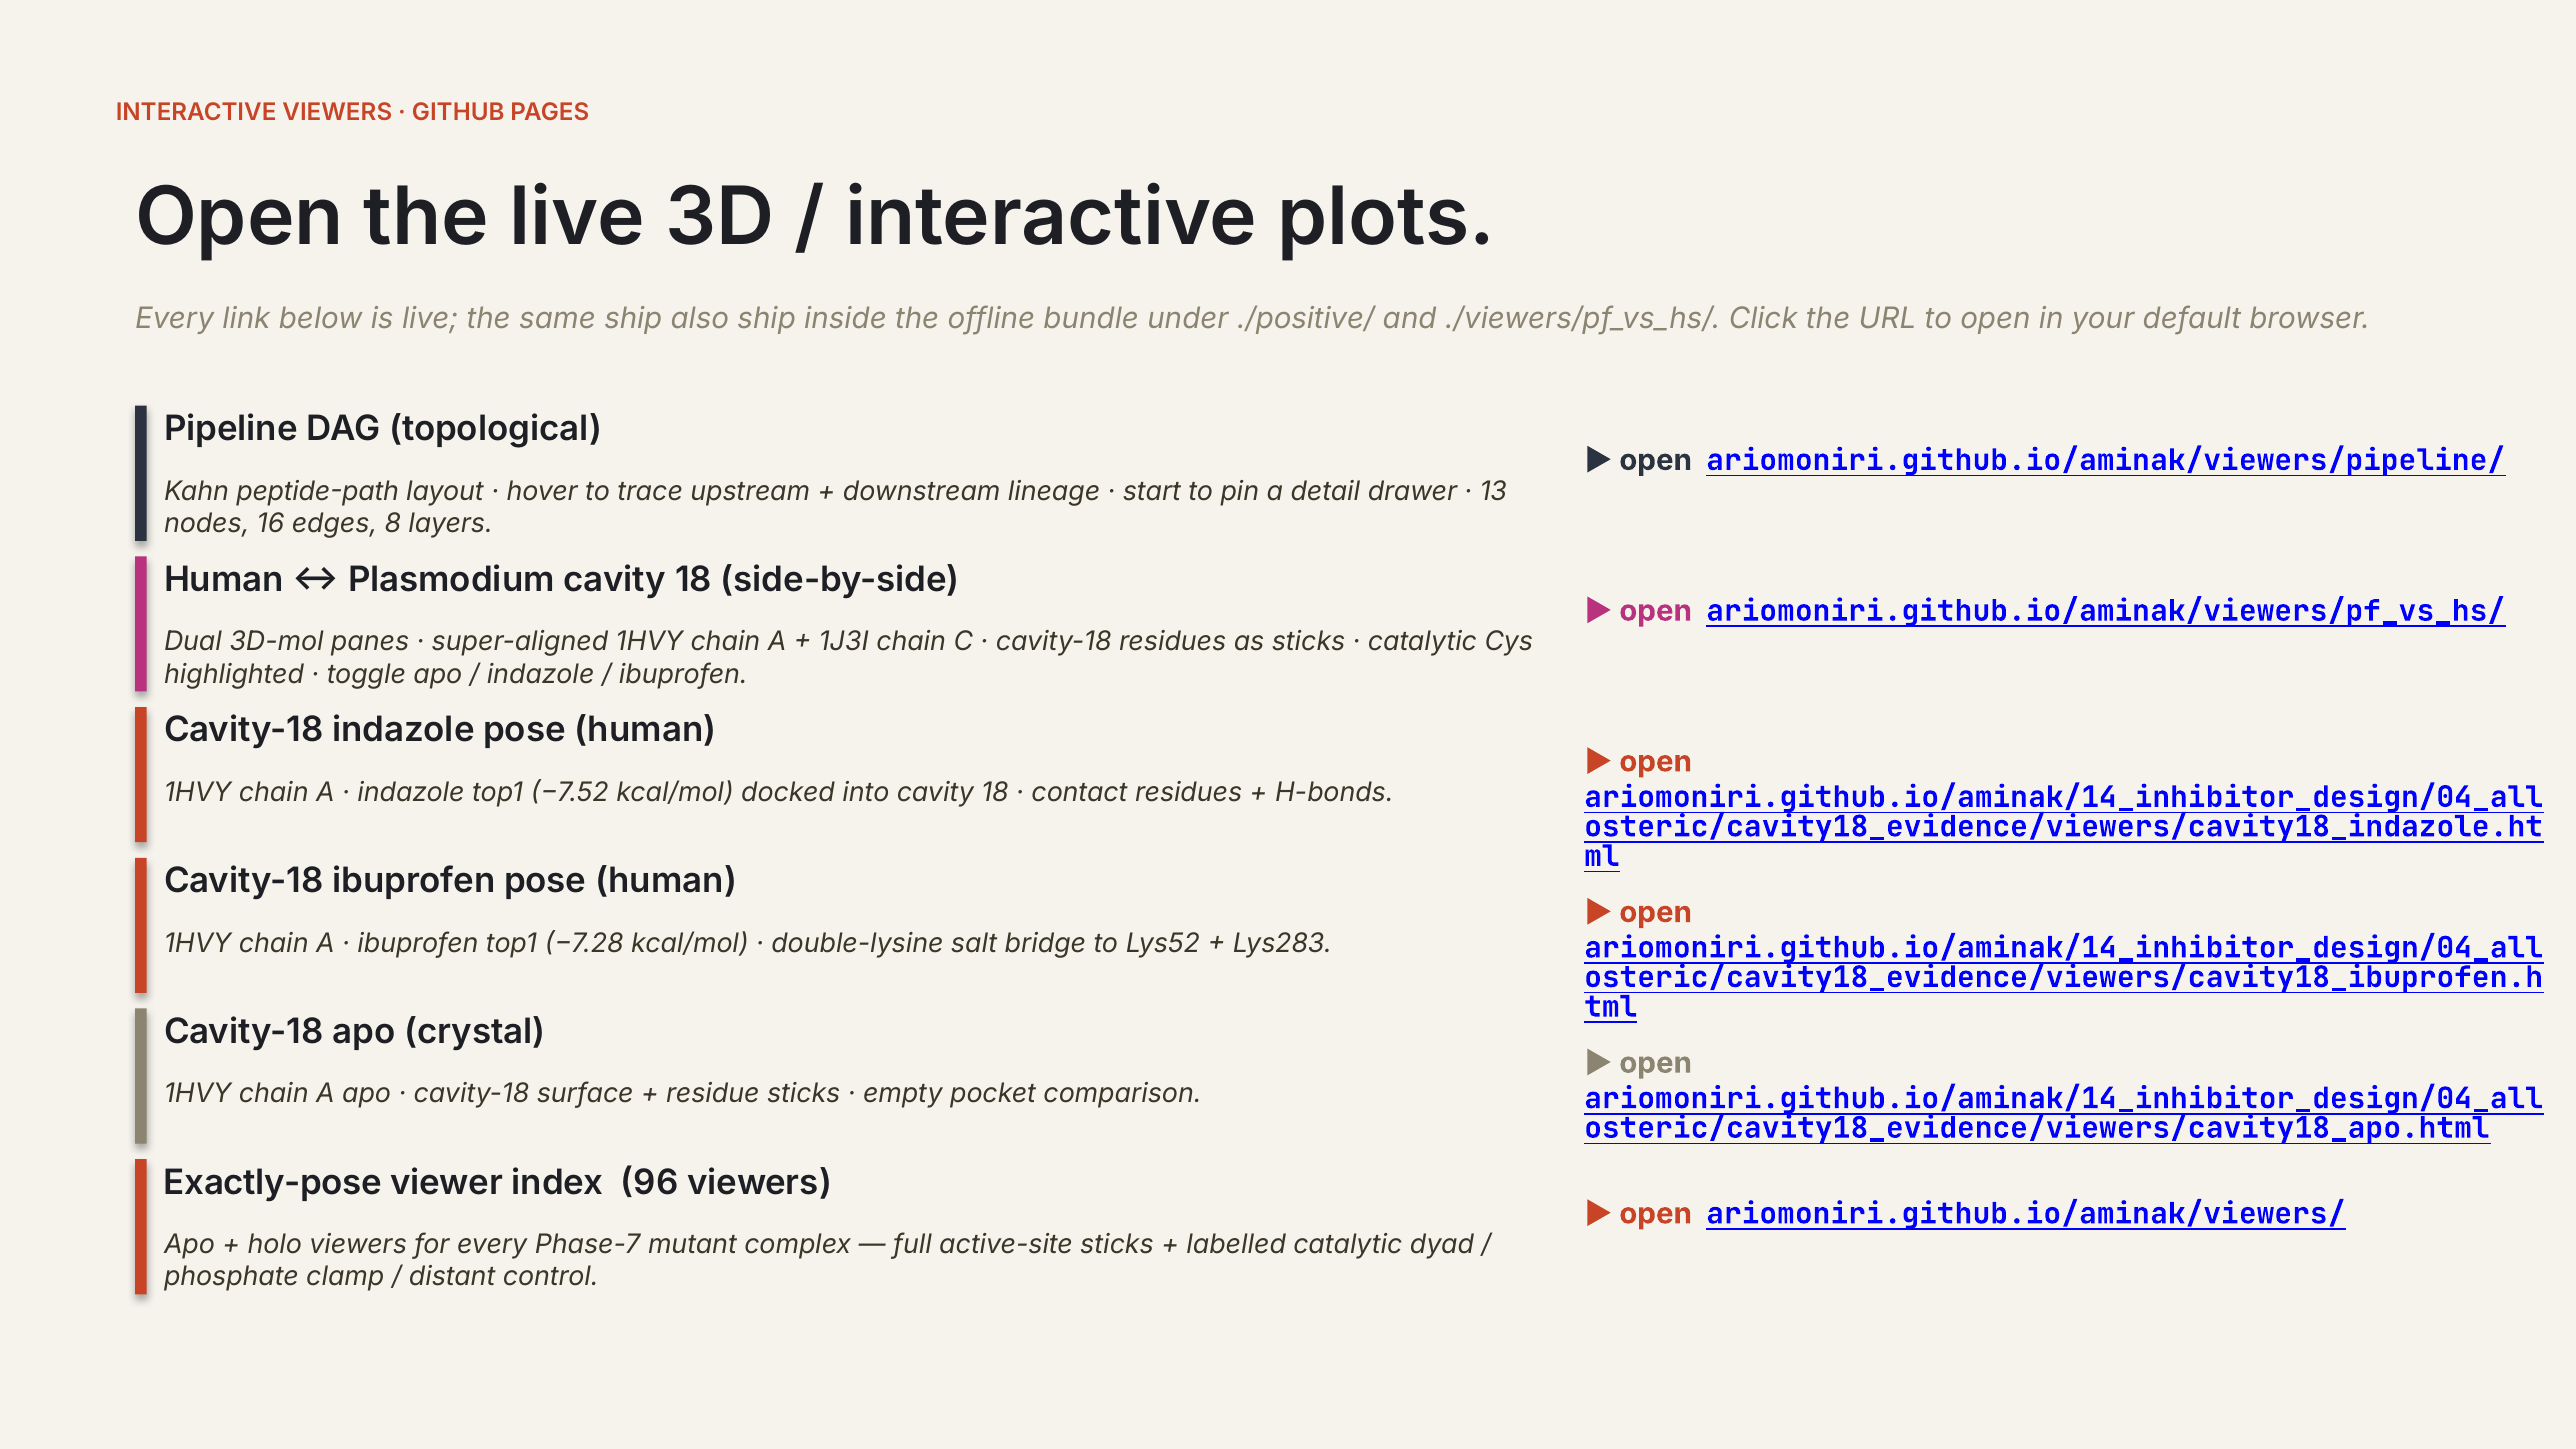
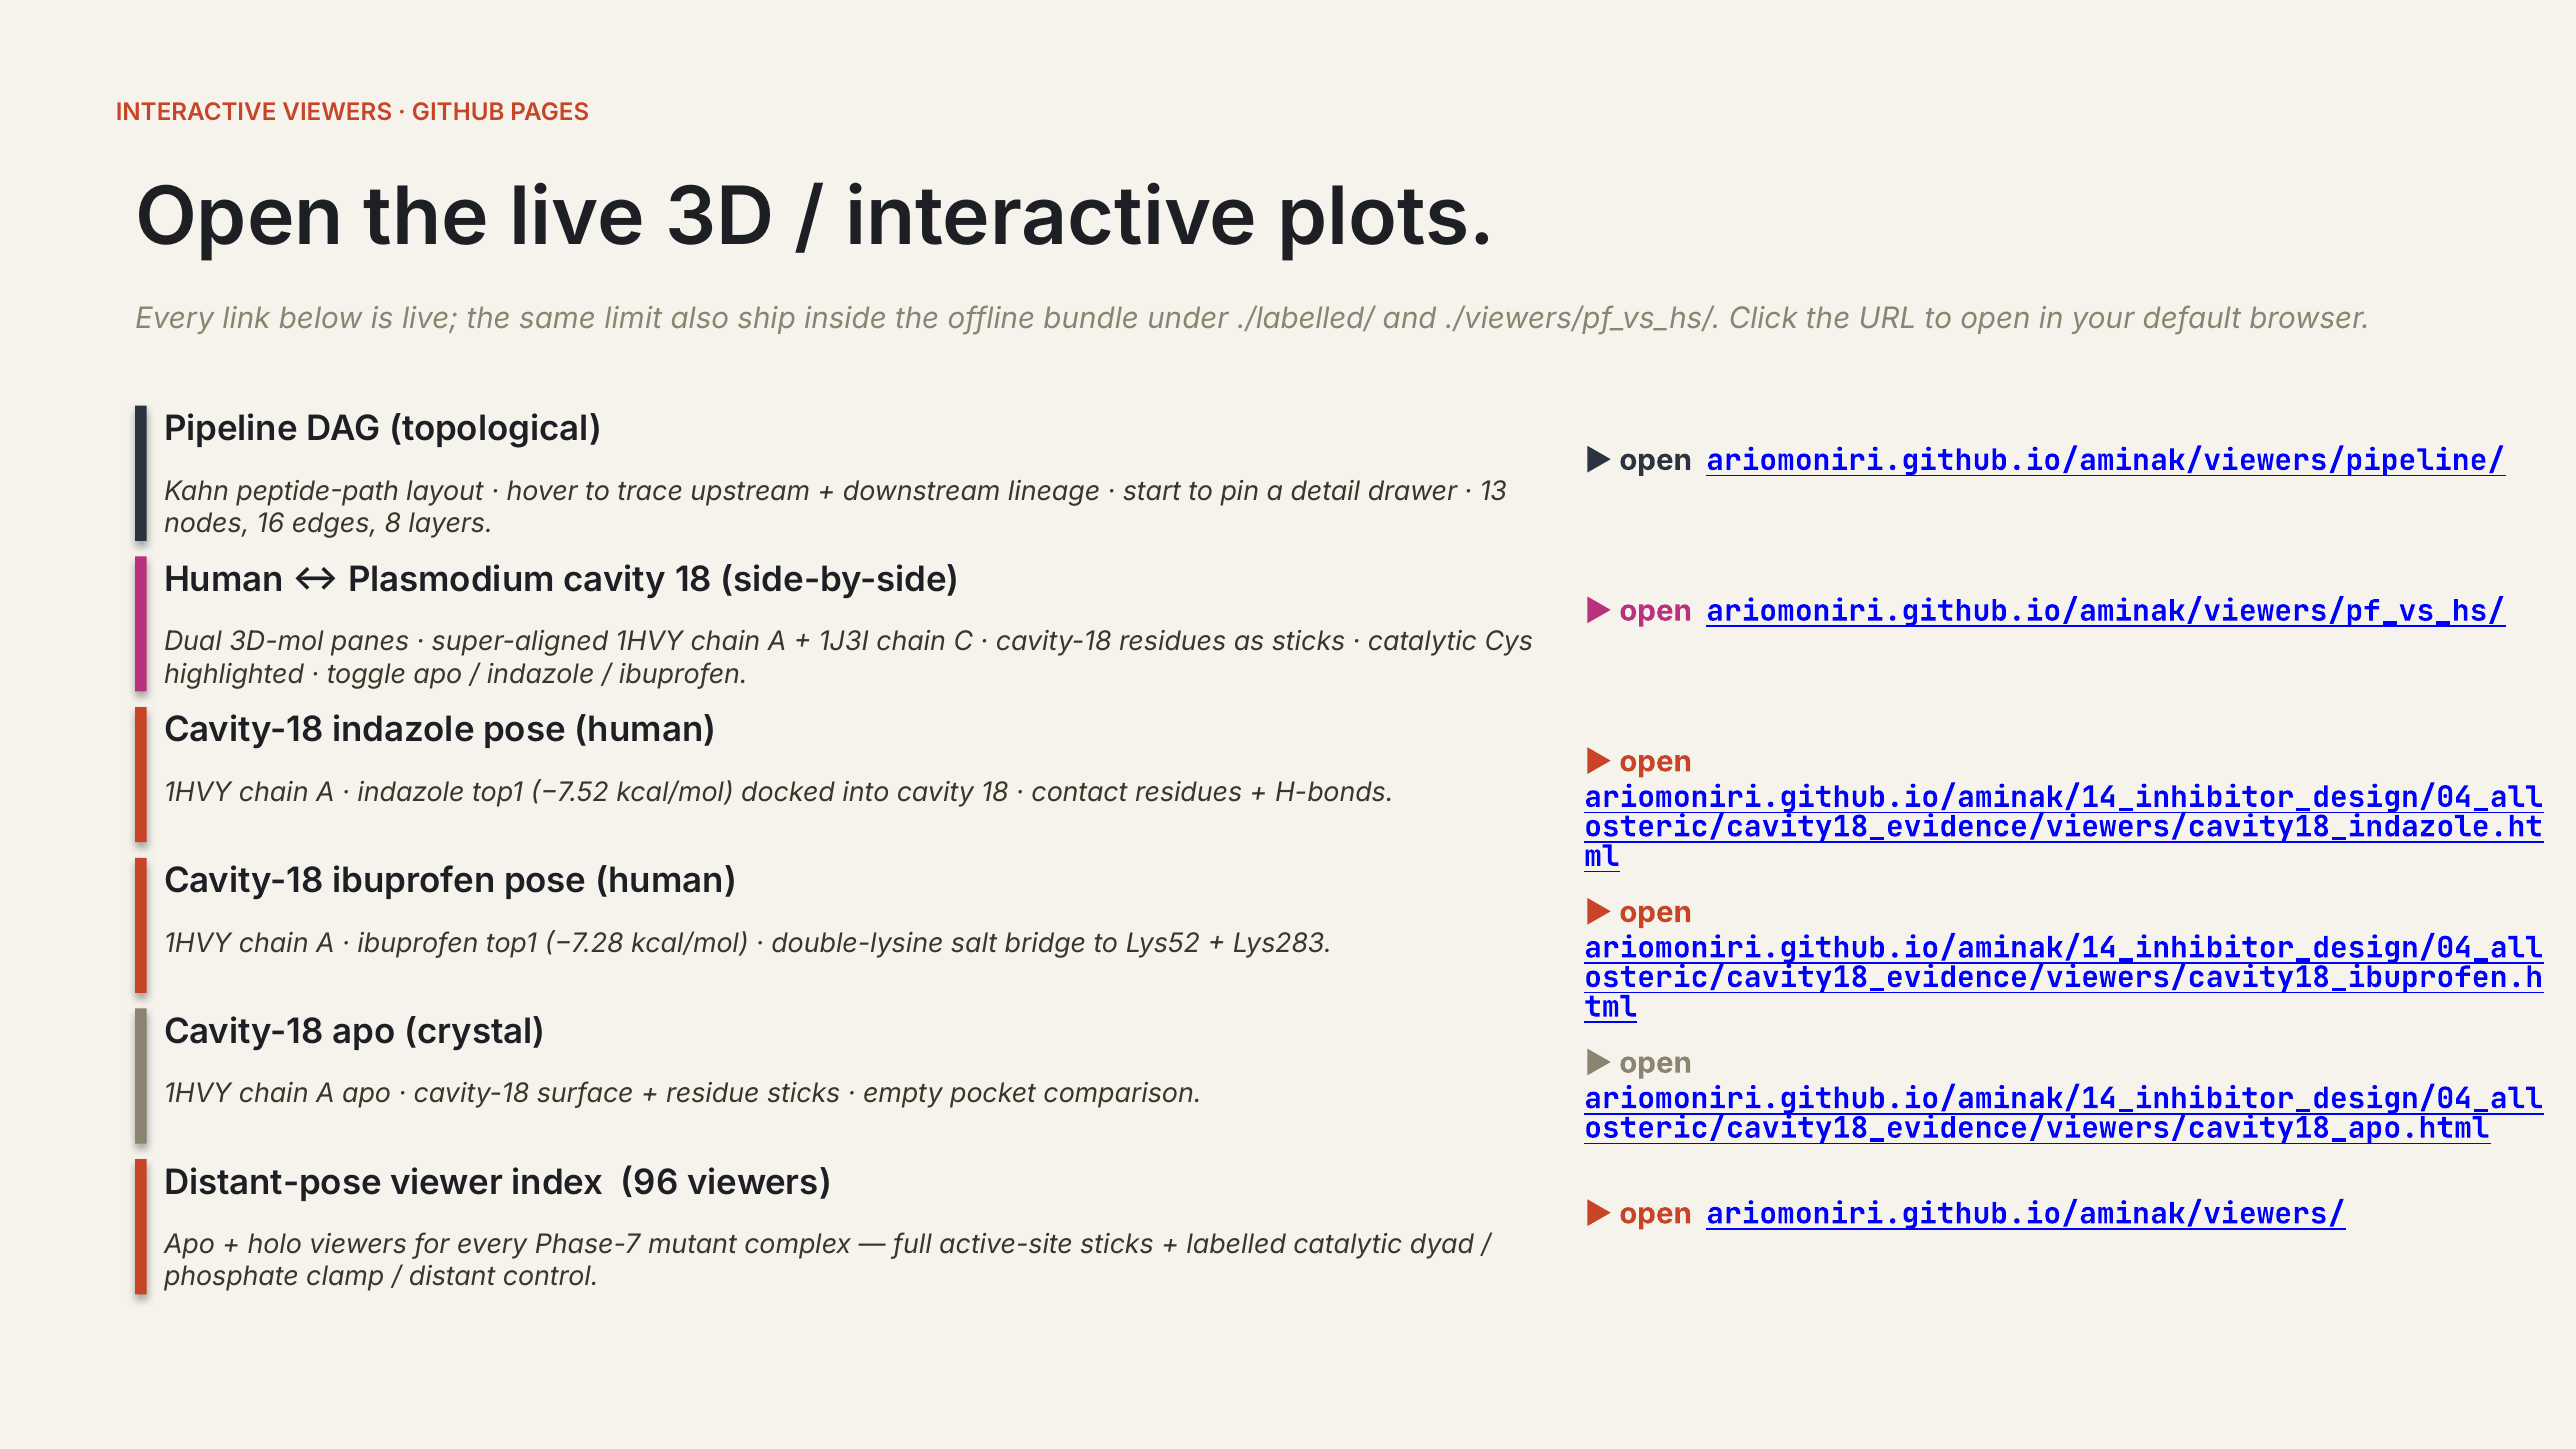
same ship: ship -> limit (633, 319)
./positive/: ./positive/ -> ./labelled/ (1306, 319)
Exactly-pose: Exactly-pose -> Distant-pose (273, 1183)
